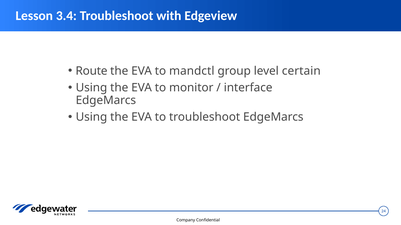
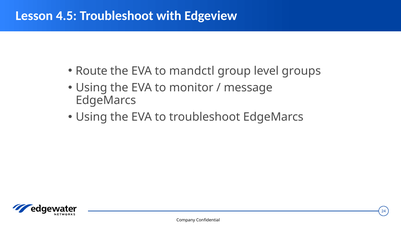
3.4: 3.4 -> 4.5 (66, 16)
certain: certain -> groups (301, 71)
interface: interface -> message (248, 88)
